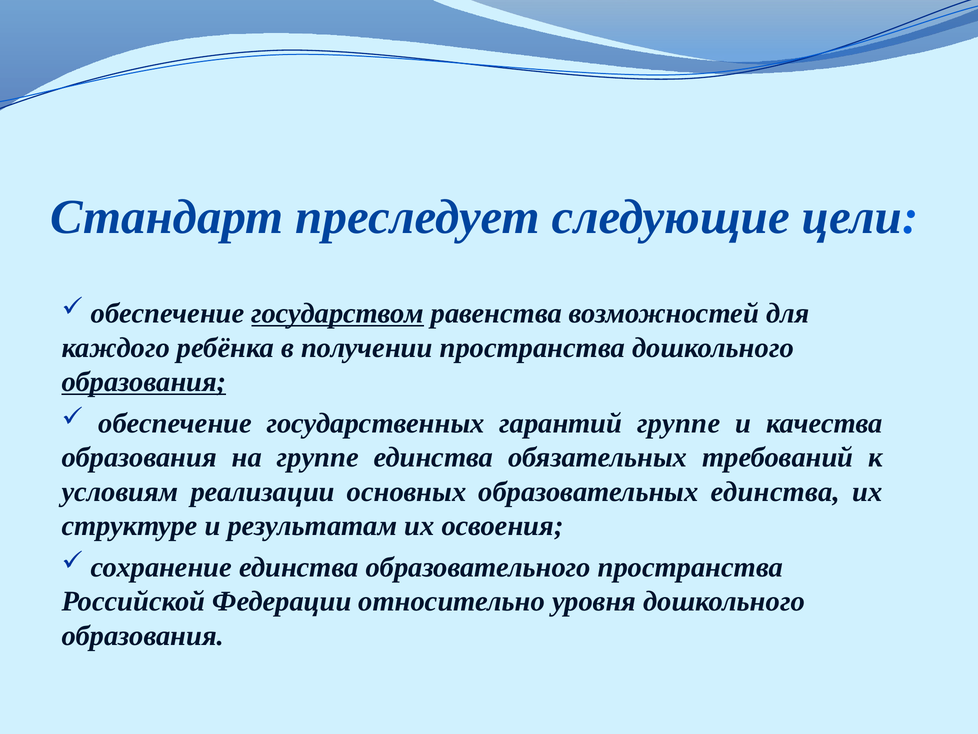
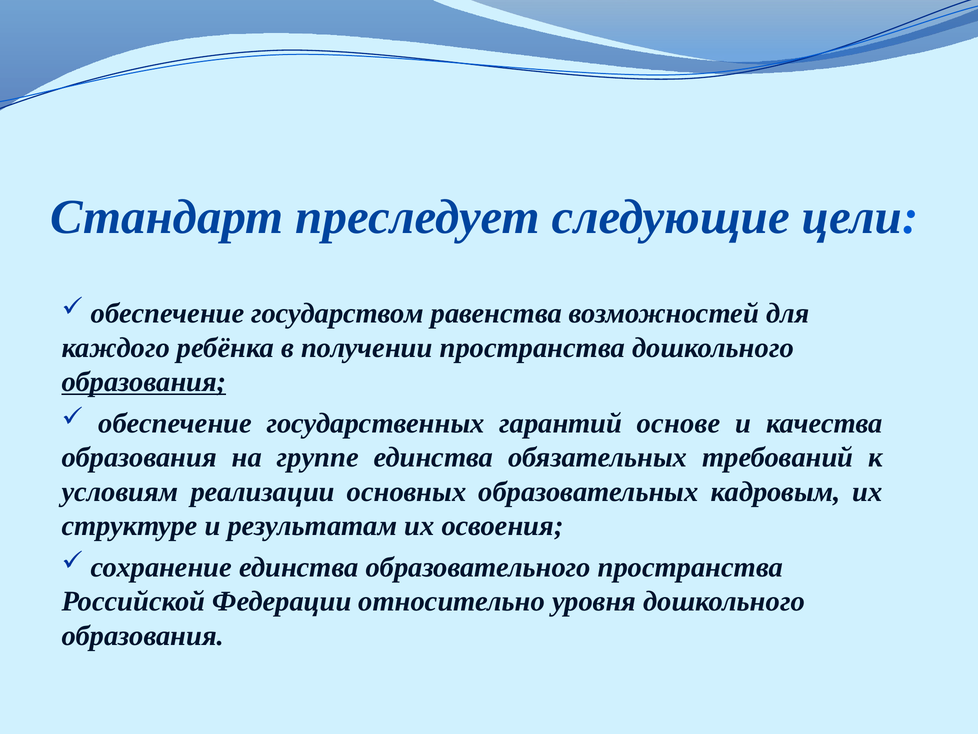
государством underline: present -> none (338, 313)
гарантий группе: группе -> основе (679, 423)
образовательных единства: единства -> кадровым (775, 491)
